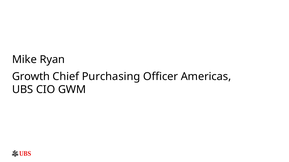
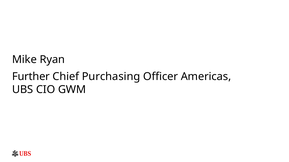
Growth: Growth -> Further (31, 77)
